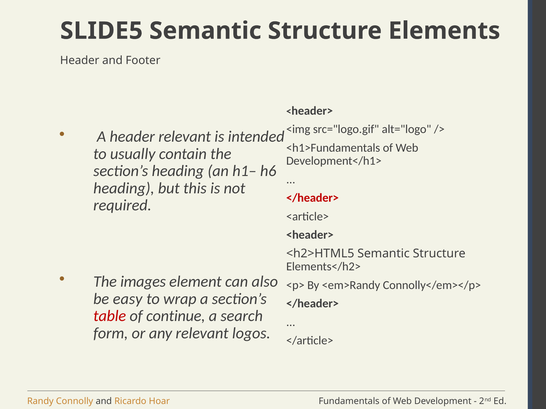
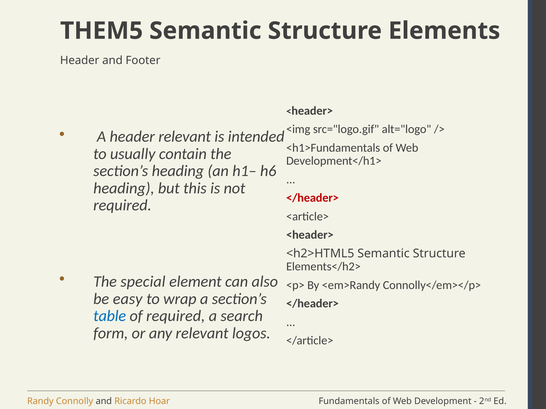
SLIDE5: SLIDE5 -> THEM5 (102, 31)
images: images -> special (143, 282)
table colour: red -> blue (110, 316)
of continue: continue -> required (176, 316)
